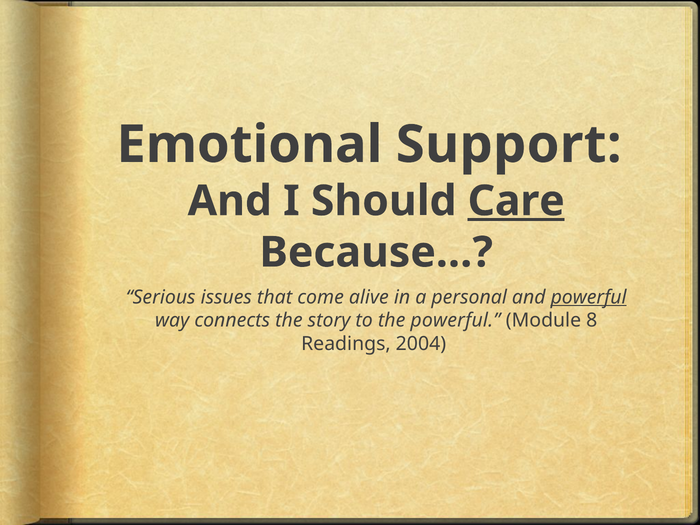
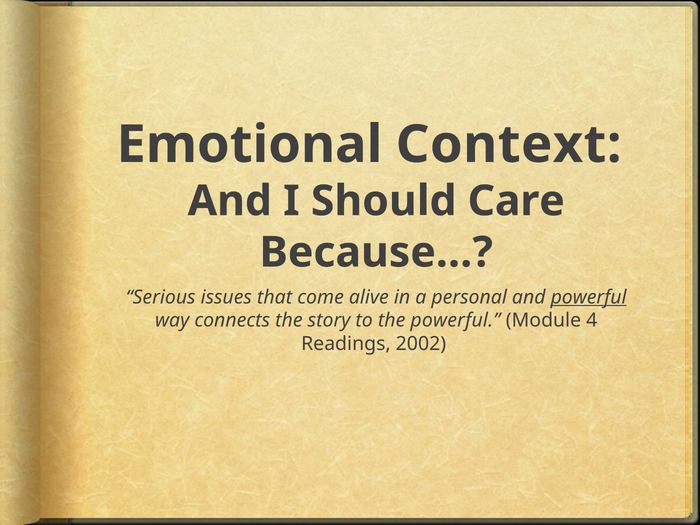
Support: Support -> Context (509, 145)
Care underline: present -> none (516, 201)
8: 8 -> 4 (592, 321)
2004: 2004 -> 2002 (421, 344)
